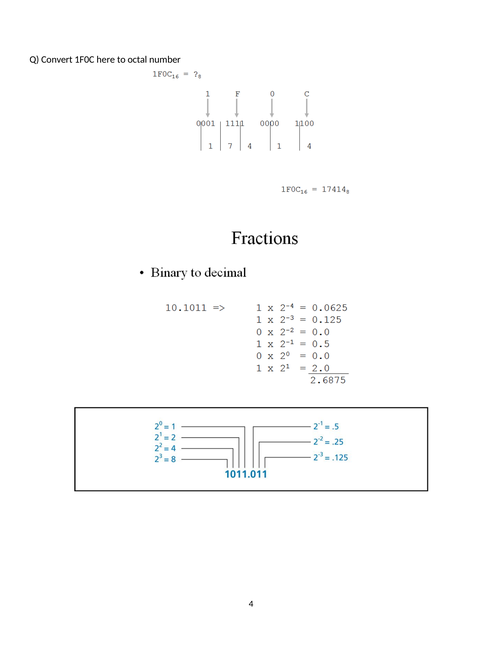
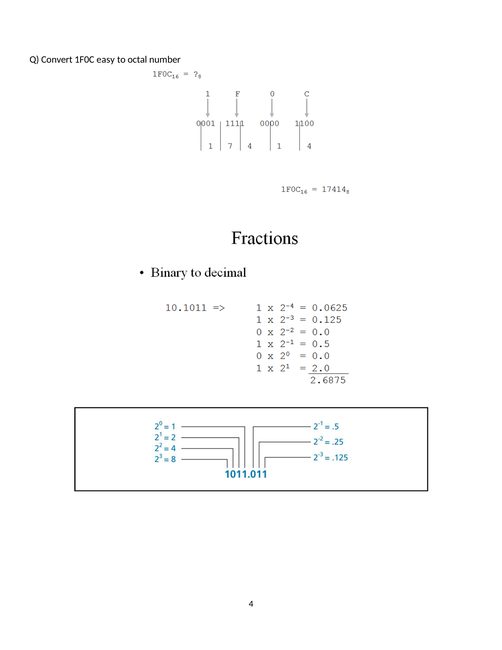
here: here -> easy (106, 60)
